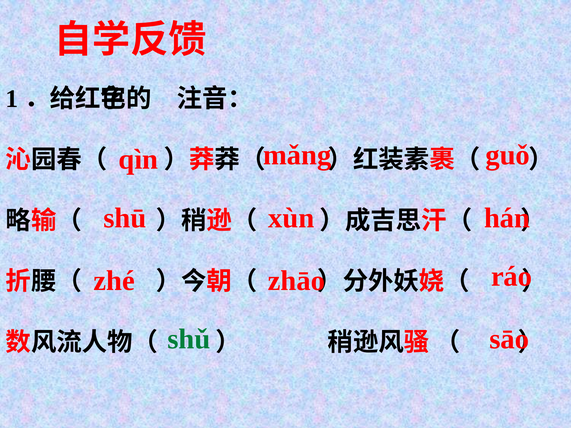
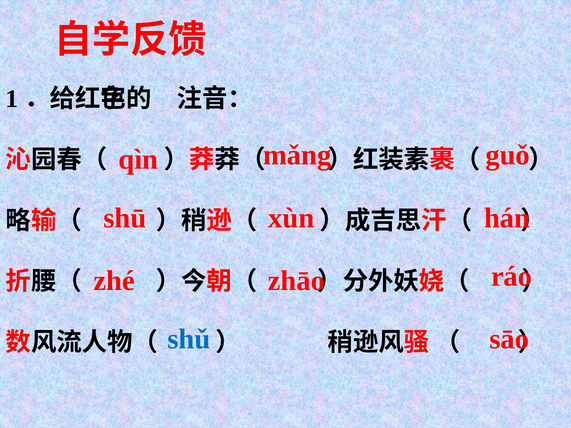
shǔ colour: green -> blue (189, 339)
